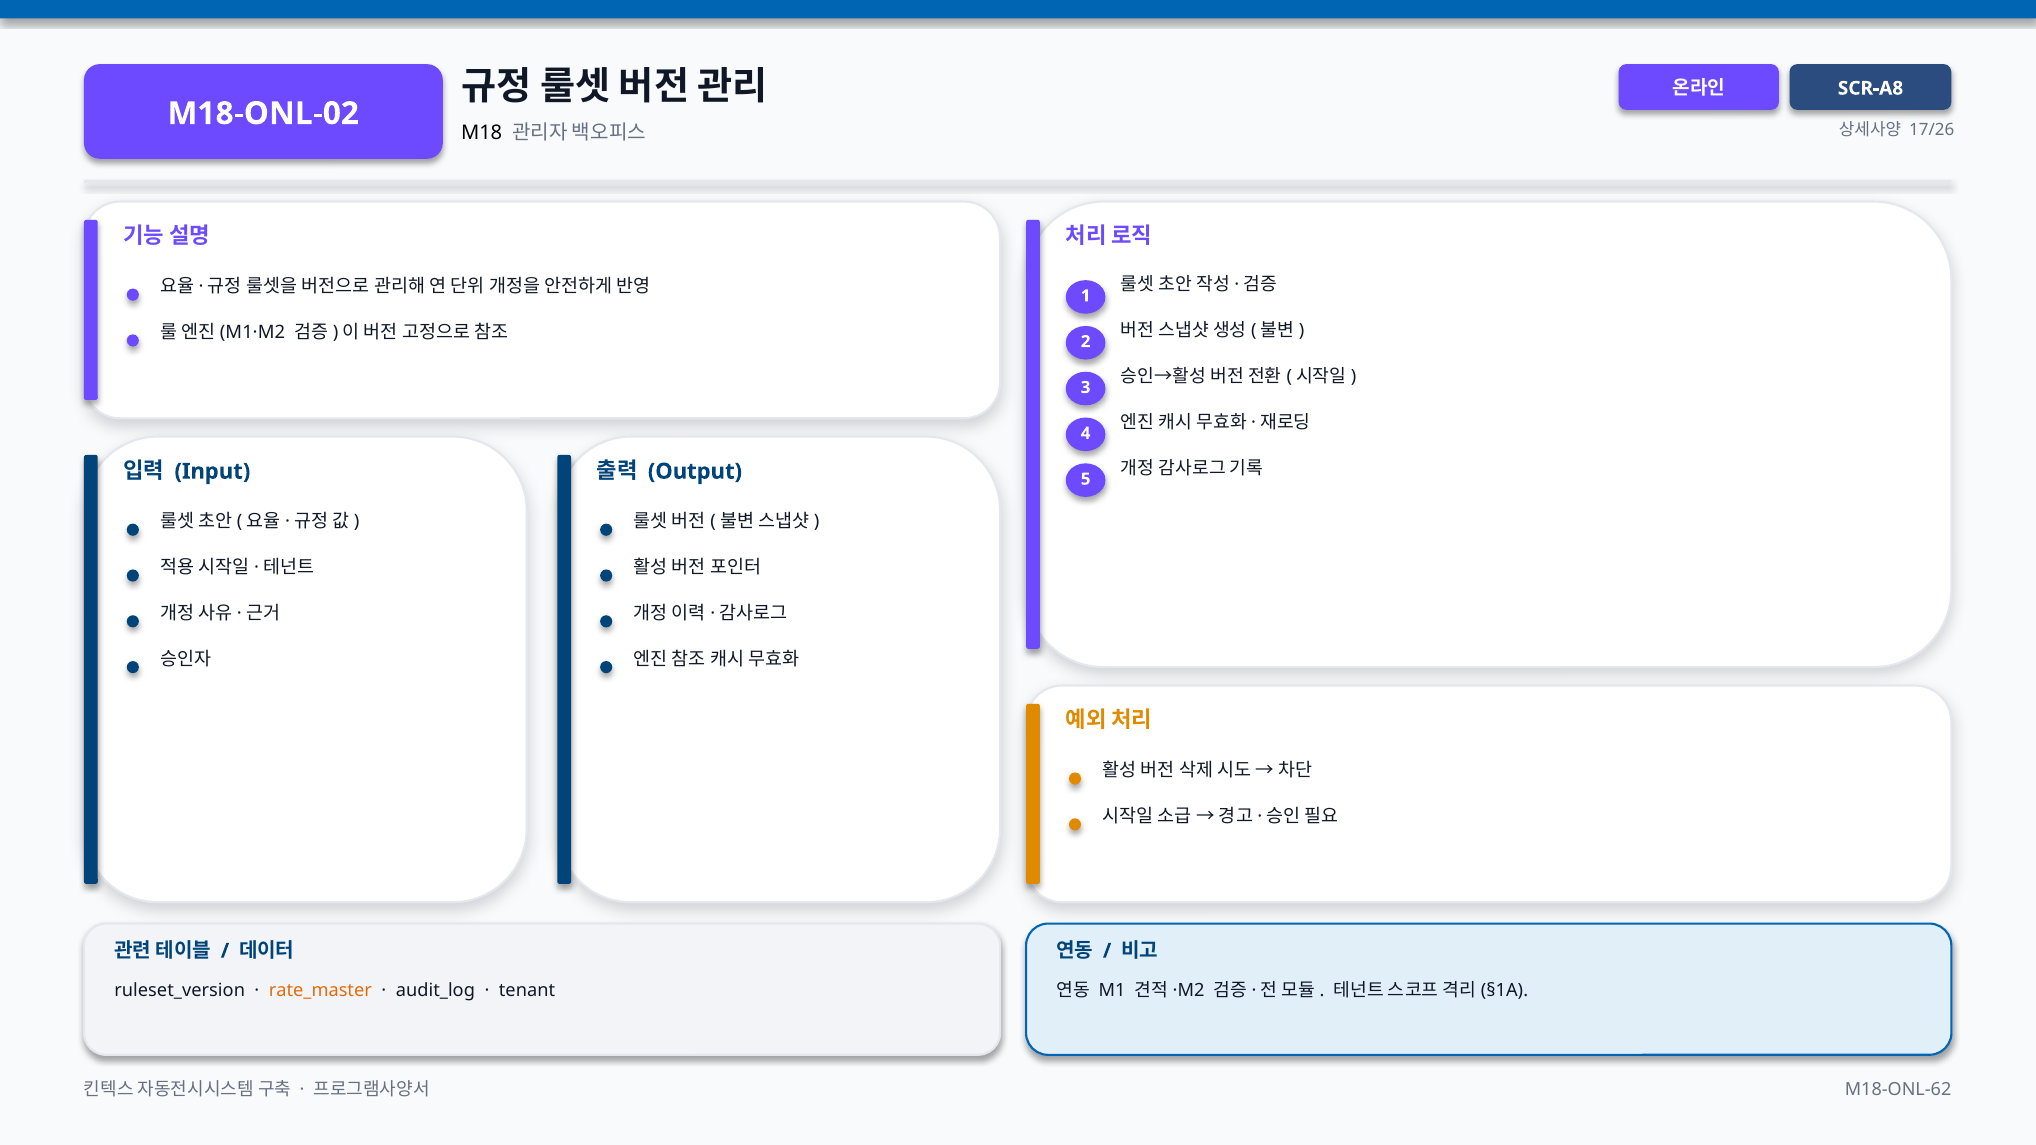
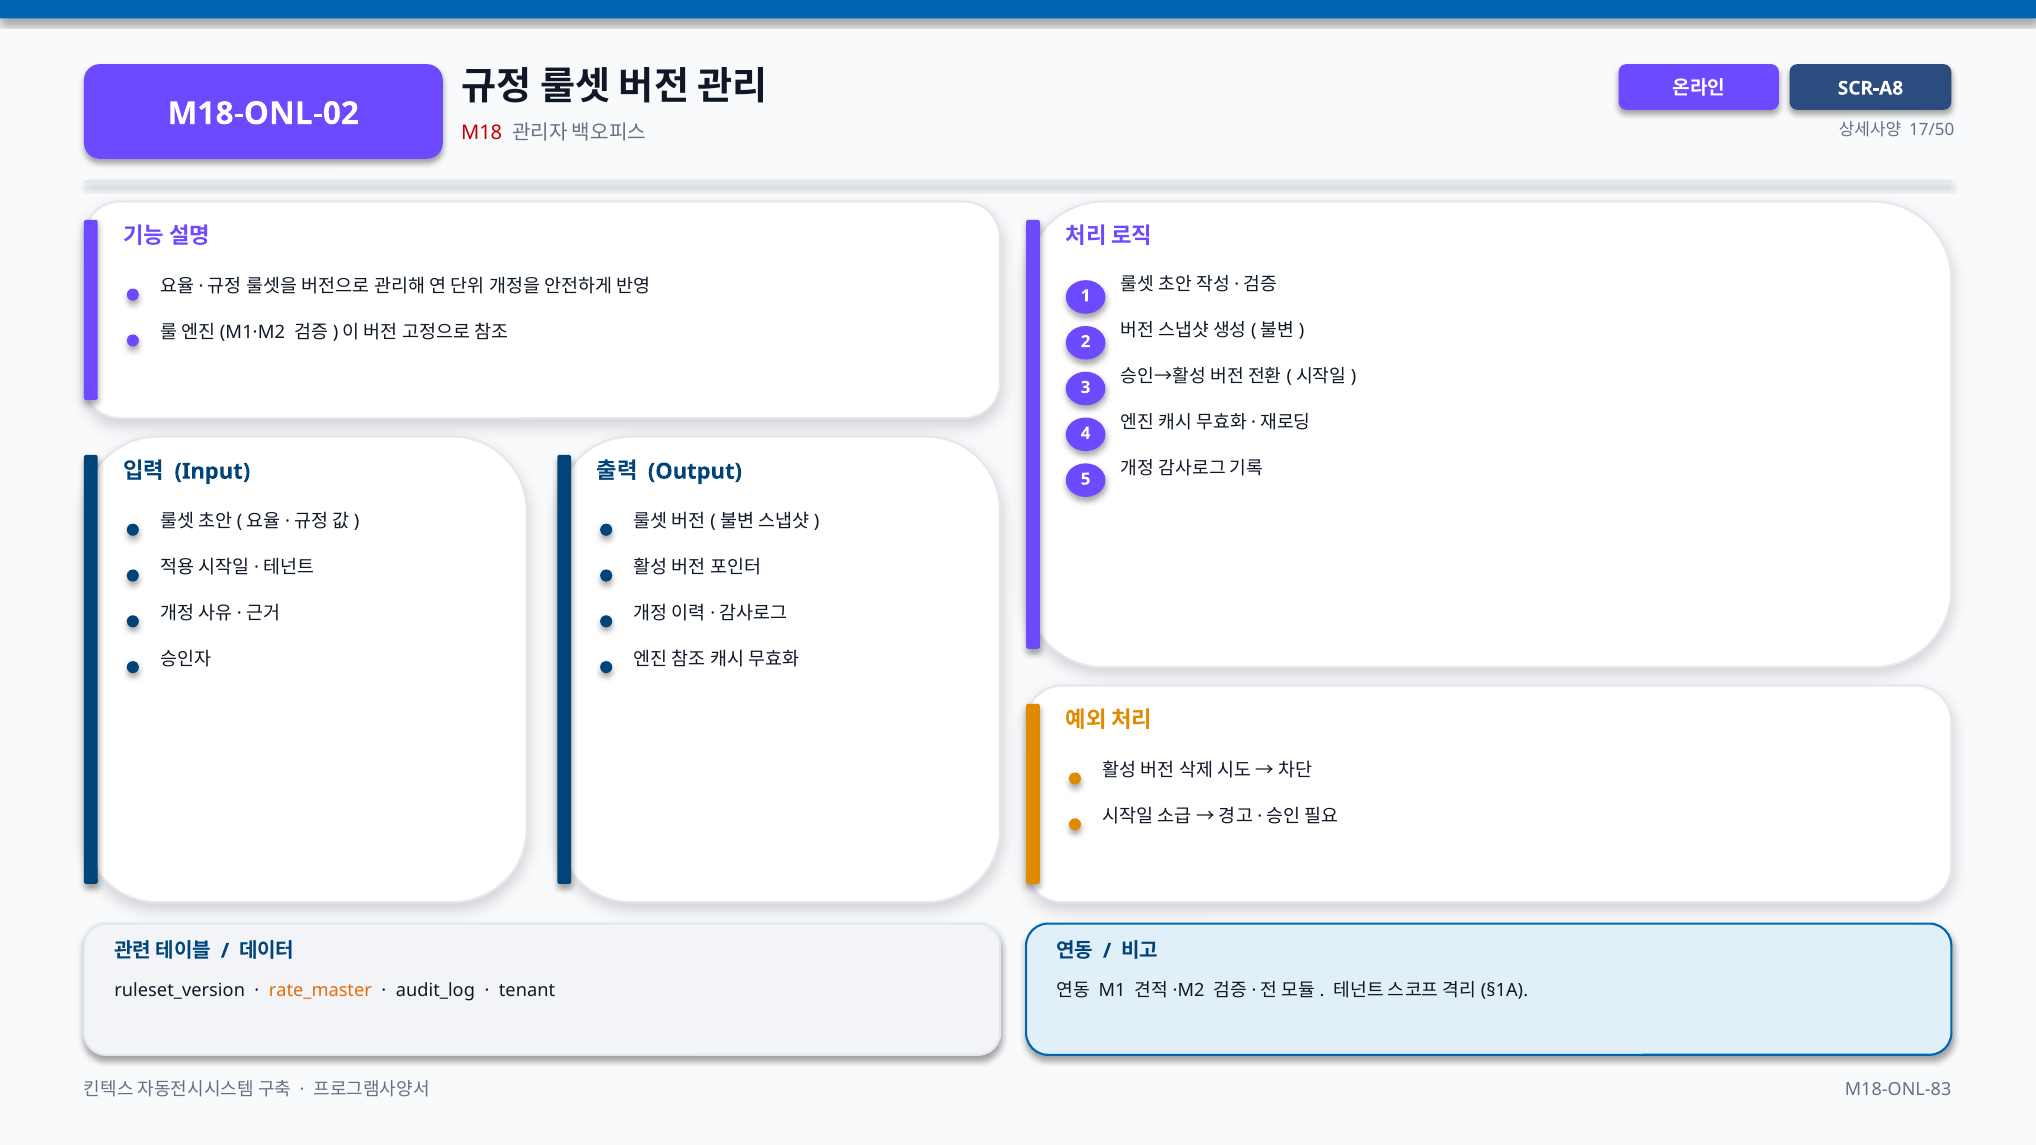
17/26: 17/26 -> 17/50 (1932, 130)
M18 colour: black -> red (482, 133)
M18-ONL-62: M18-ONL-62 -> M18-ONL-83 (1898, 1090)
